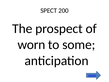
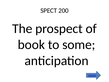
worn: worn -> book (31, 45)
